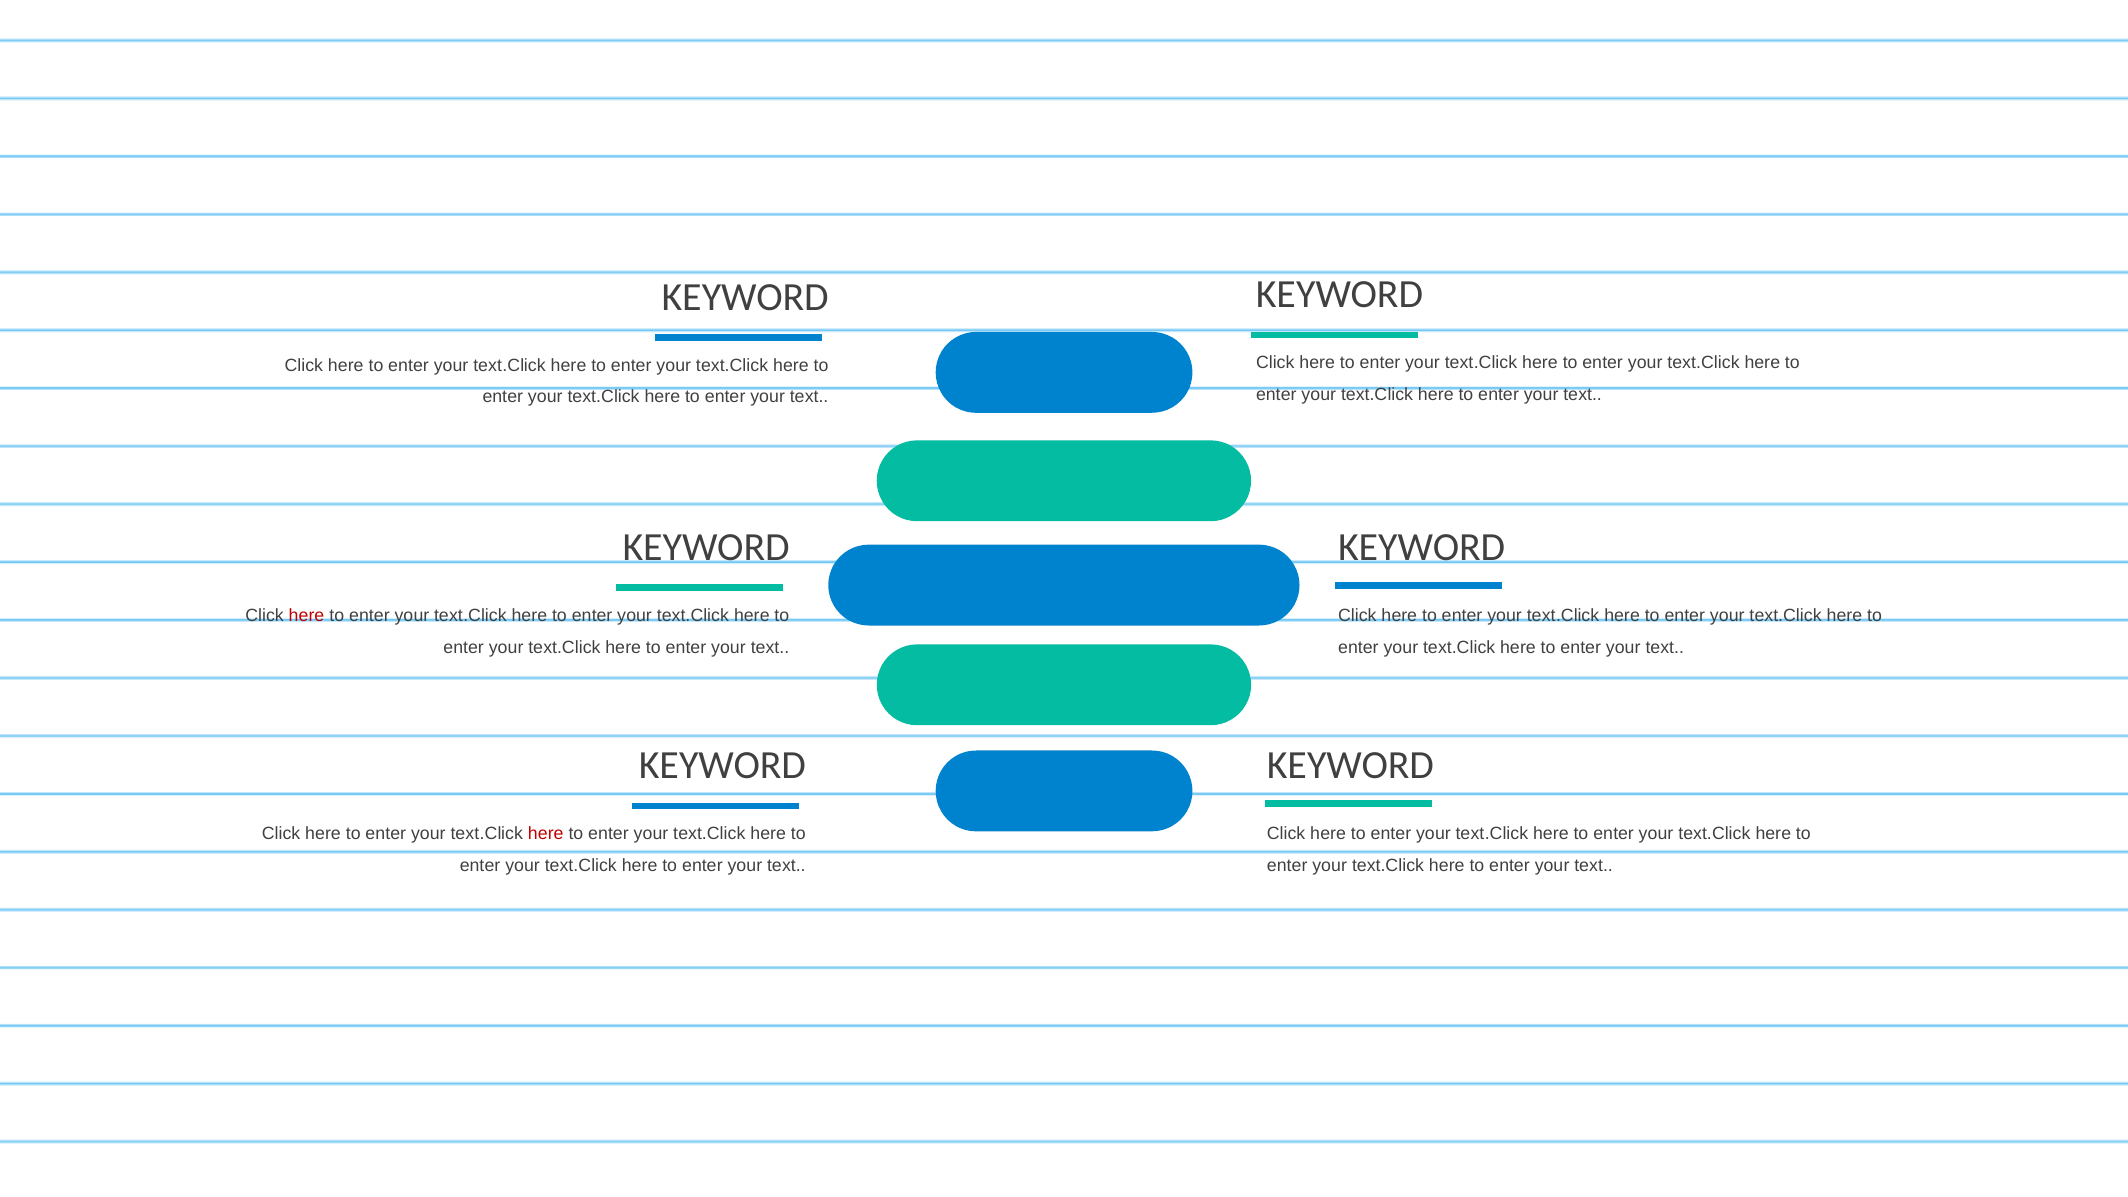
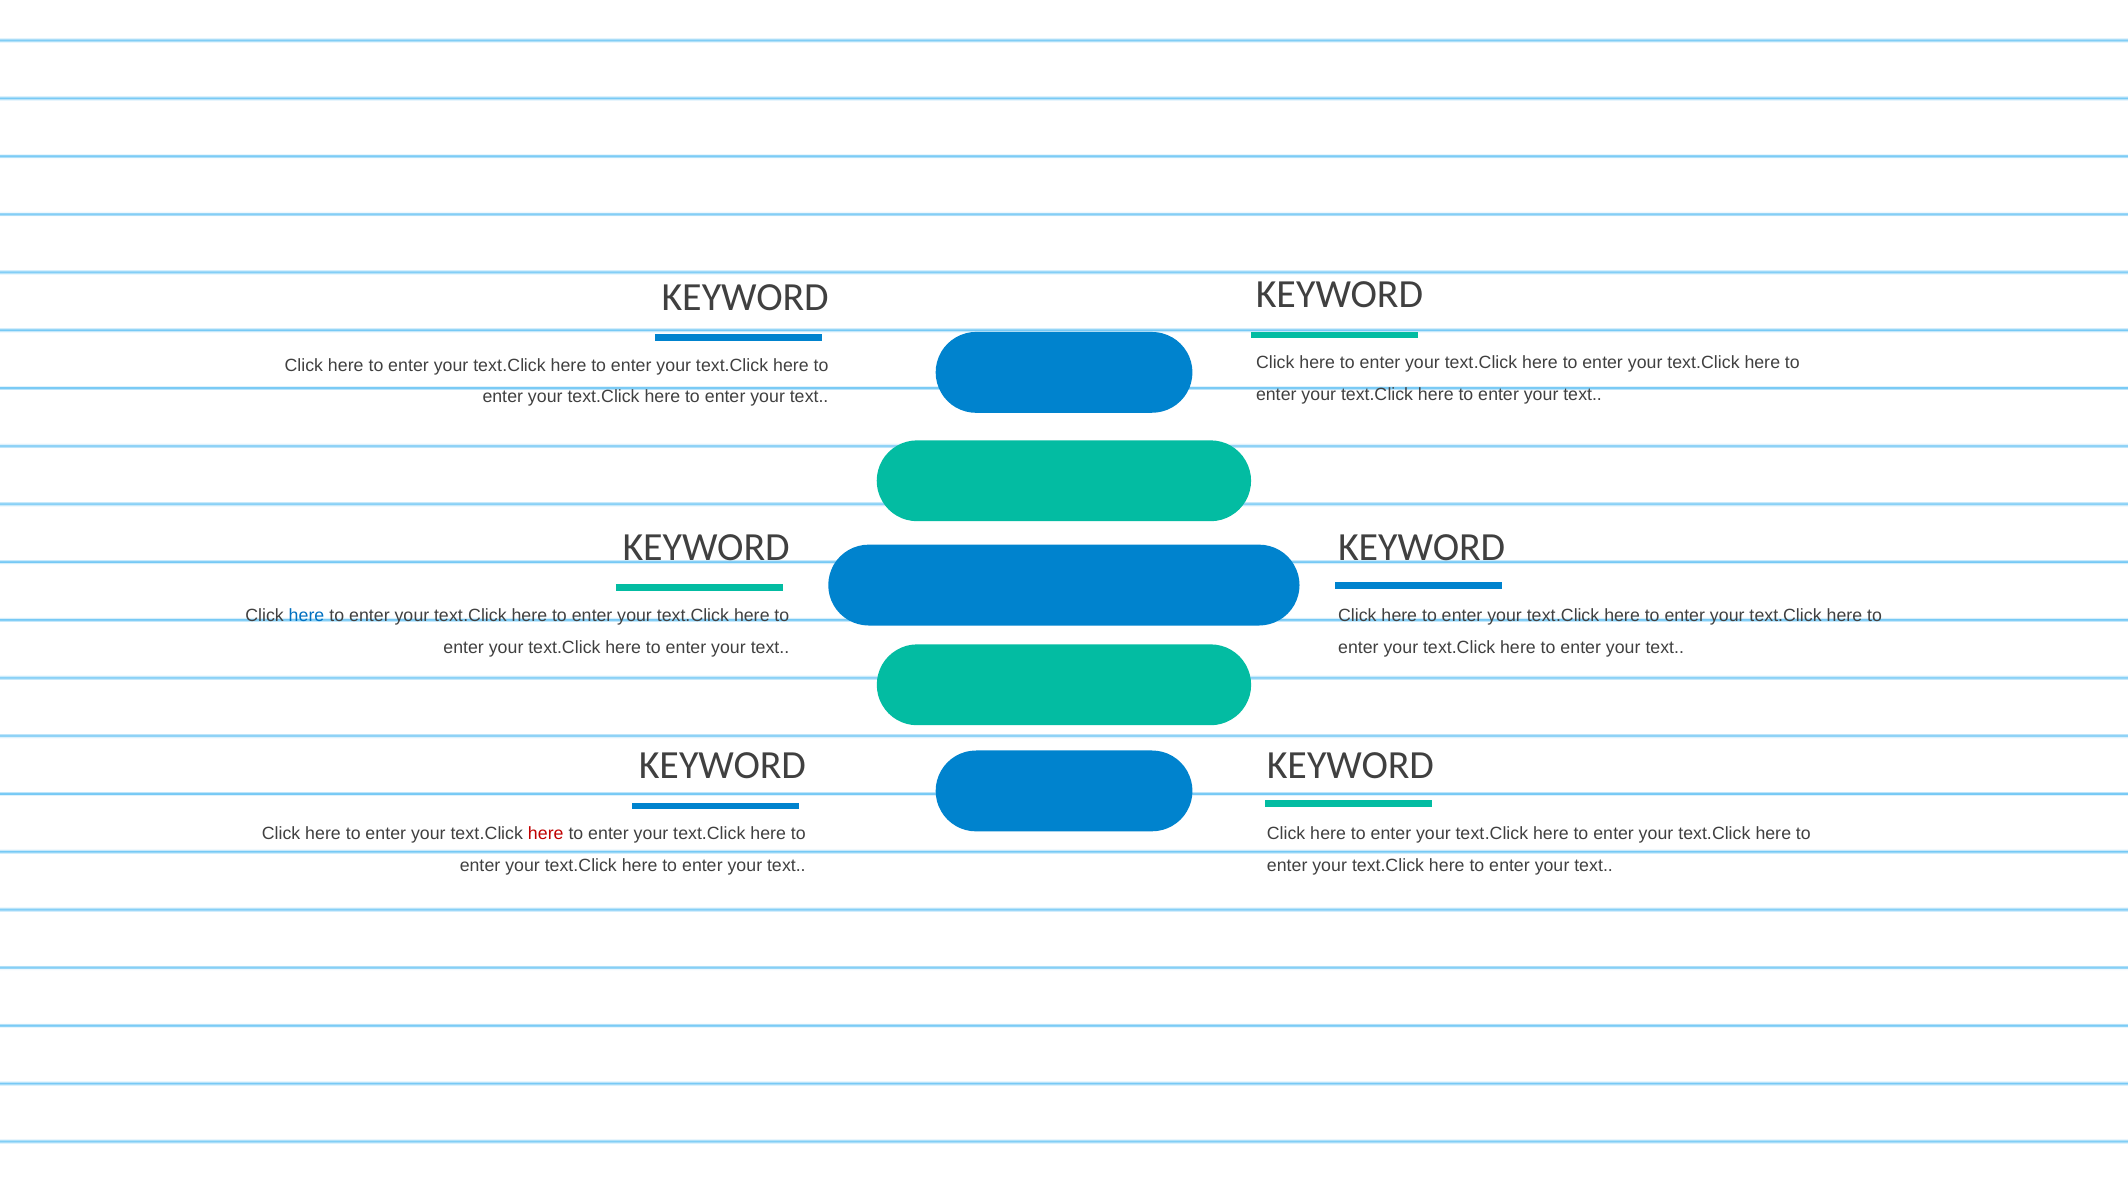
here colour: red -> blue (307, 616)
